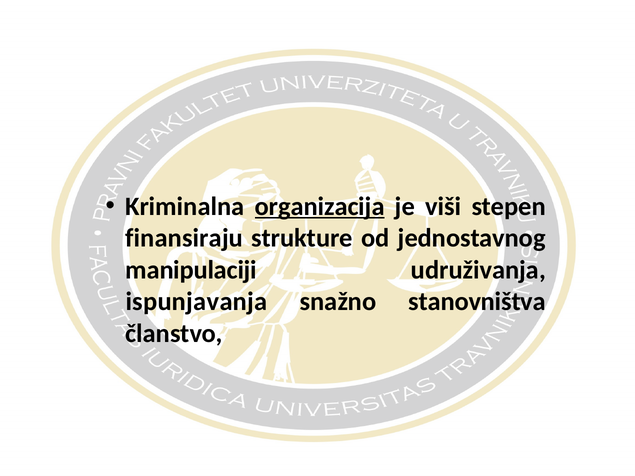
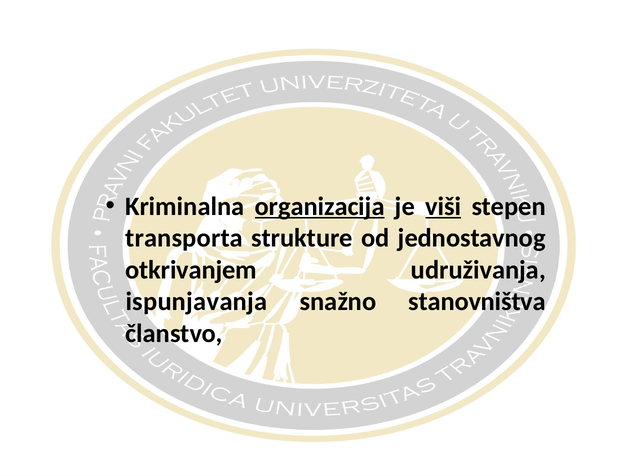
viši underline: none -> present (443, 207)
finansiraju: finansiraju -> transporta (184, 238)
manipulaciji: manipulaciji -> otkrivanjem (191, 270)
